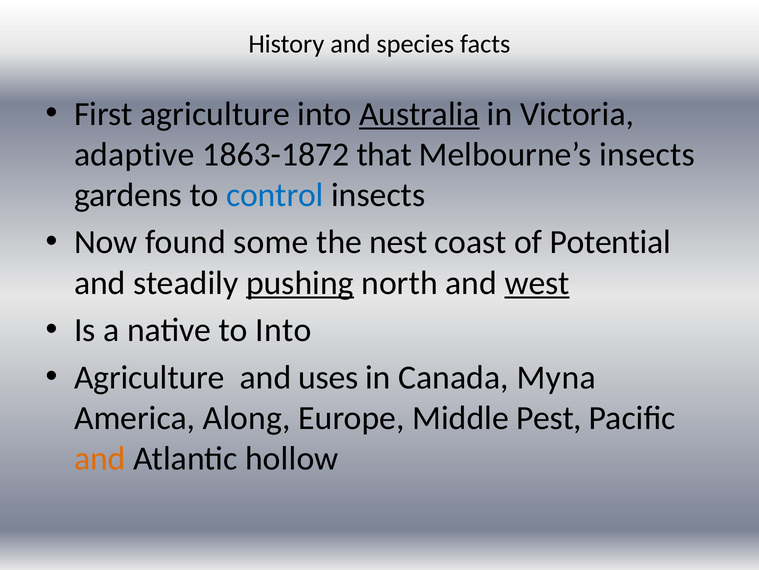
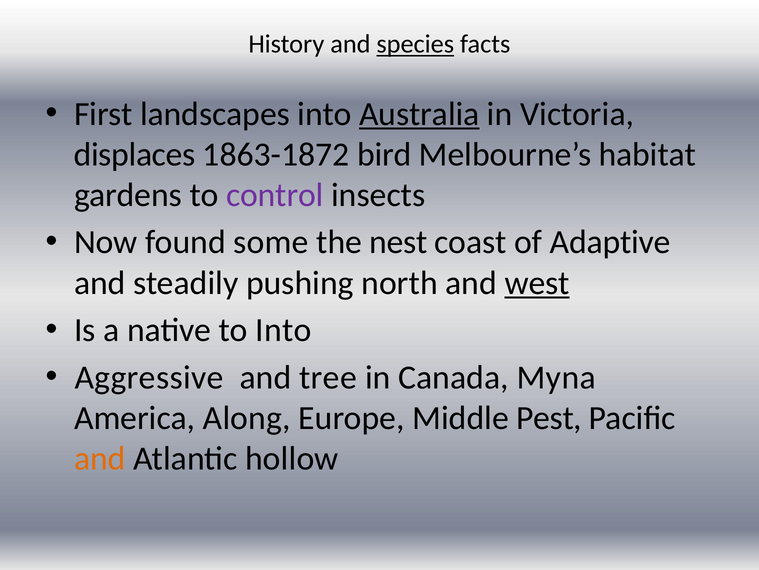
species underline: none -> present (415, 44)
First agriculture: agriculture -> landscapes (215, 114)
adaptive: adaptive -> displaces (135, 154)
that: that -> bird (384, 154)
Melbourne’s insects: insects -> habitat (647, 154)
control colour: blue -> purple (275, 195)
Potential: Potential -> Adaptive (610, 242)
pushing underline: present -> none (300, 282)
Agriculture: Agriculture -> Aggressive (149, 377)
uses: uses -> tree (328, 377)
